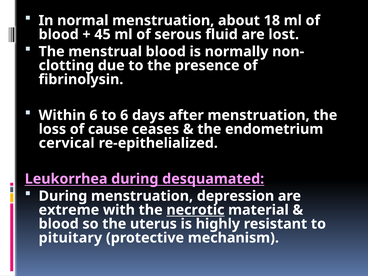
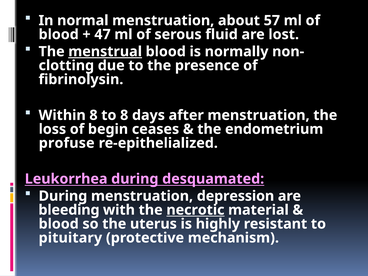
18: 18 -> 57 (272, 21)
45: 45 -> 47 (103, 34)
menstrual underline: none -> present (105, 52)
Within 6: 6 -> 8 (93, 115)
to 6: 6 -> 8 (124, 115)
cause: cause -> begin (108, 129)
cervical: cervical -> profuse (67, 143)
extreme: extreme -> bleeding (69, 210)
